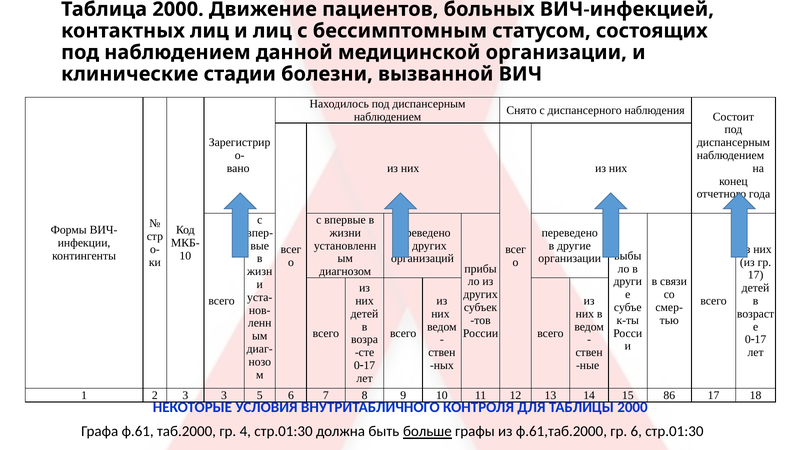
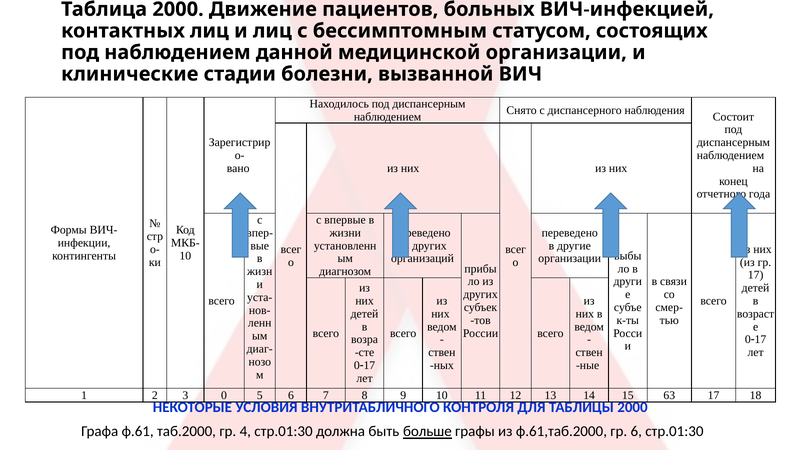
3 3: 3 -> 0 (224, 396)
86: 86 -> 63 (669, 396)
